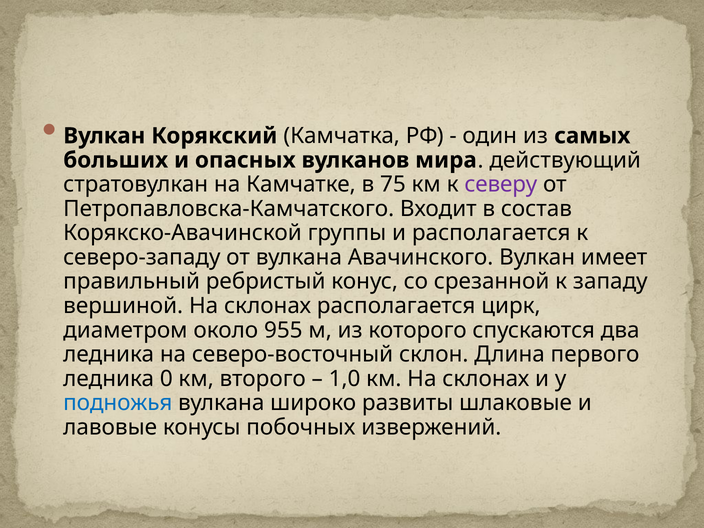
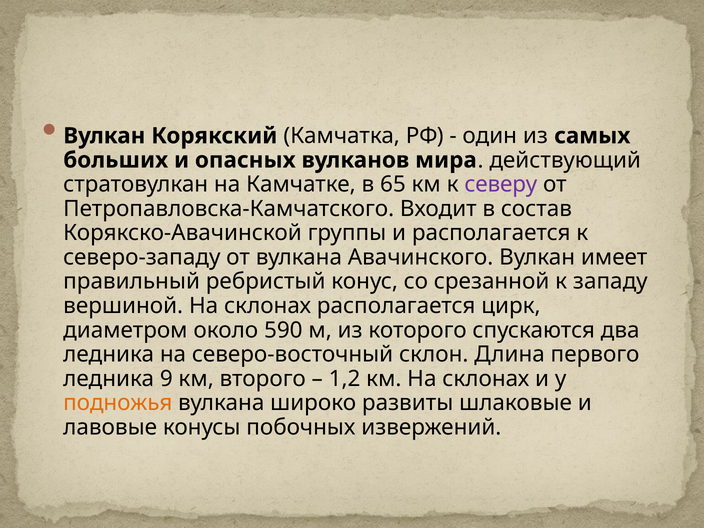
75: 75 -> 65 (393, 184)
955: 955 -> 590 (283, 330)
0: 0 -> 9 (166, 379)
1,0: 1,0 -> 1,2 (345, 379)
подножья colour: blue -> orange (118, 403)
